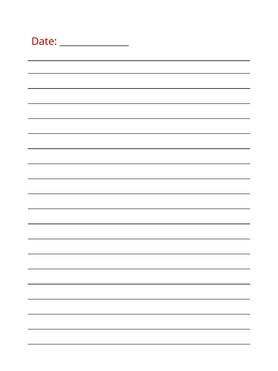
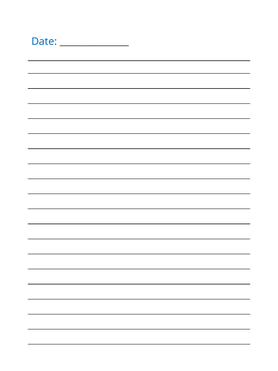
Date colour: red -> blue (44, 41)
